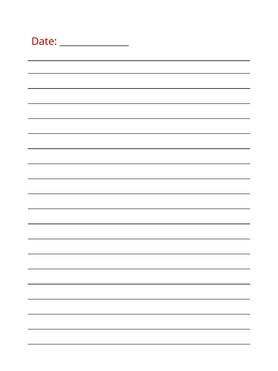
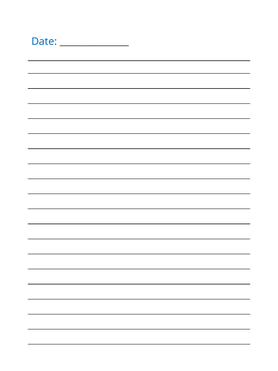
Date colour: red -> blue (44, 41)
